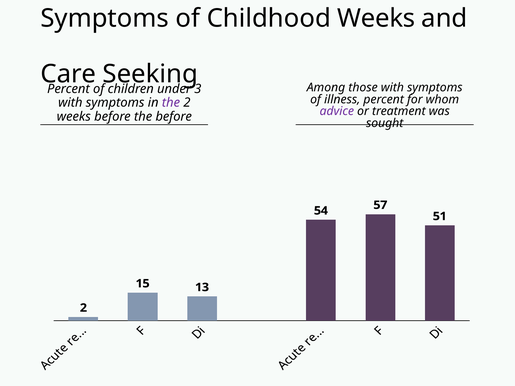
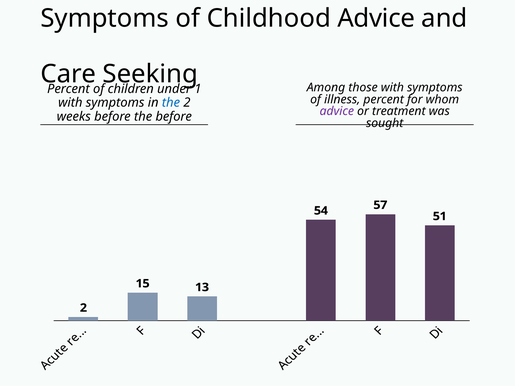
Childhood Weeks: Weeks -> Advice (376, 19)
3: 3 -> 1 (198, 89)
the colour: purple -> blue (171, 103)
